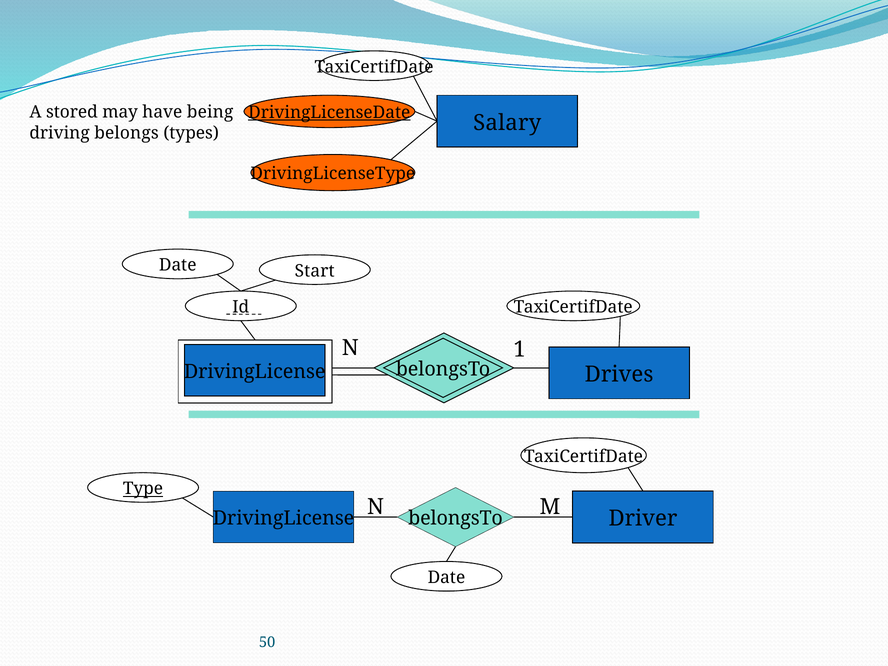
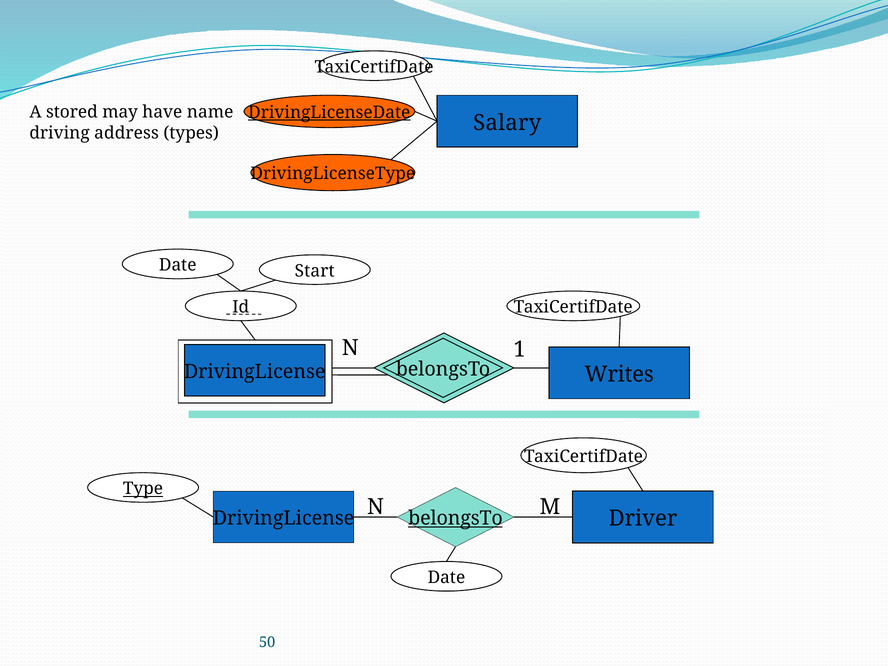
being: being -> name (210, 112)
belongs: belongs -> address (126, 133)
Drives: Drives -> Writes (619, 374)
belongsTo underline: none -> present (456, 518)
